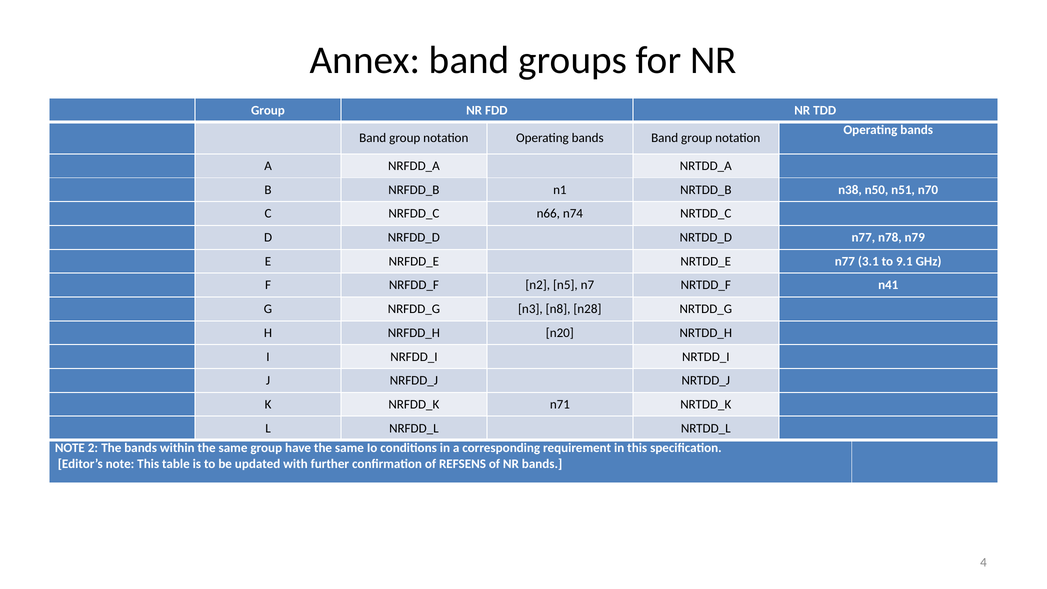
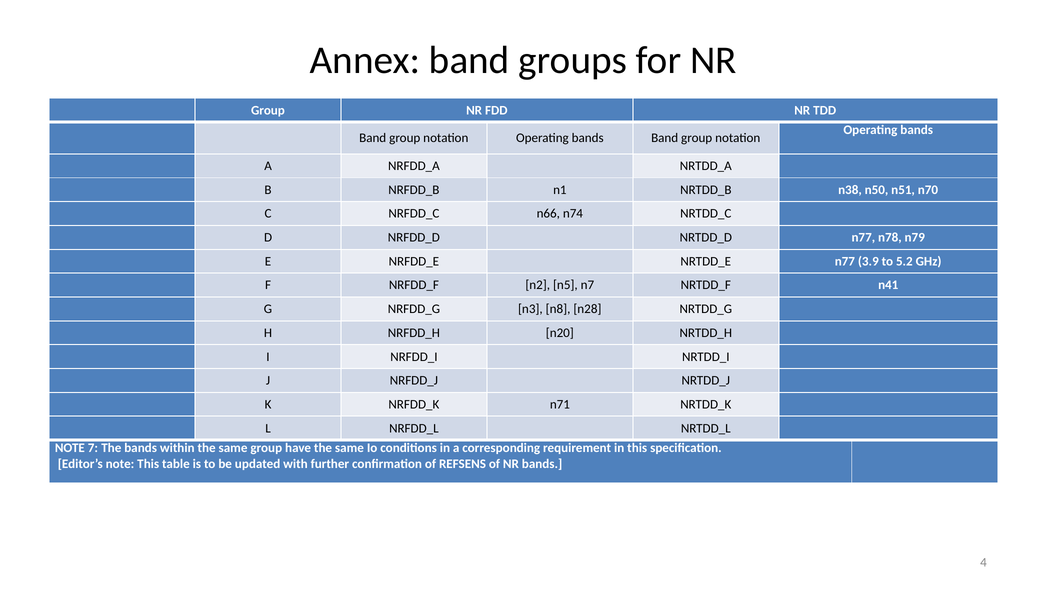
3.1: 3.1 -> 3.9 (868, 261)
9.1: 9.1 -> 5.2 (904, 261)
2: 2 -> 7 (93, 448)
